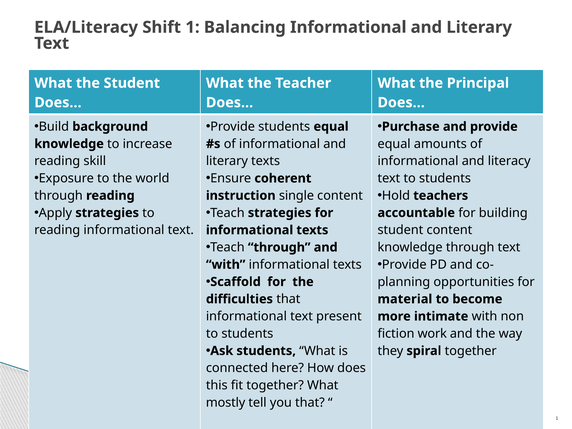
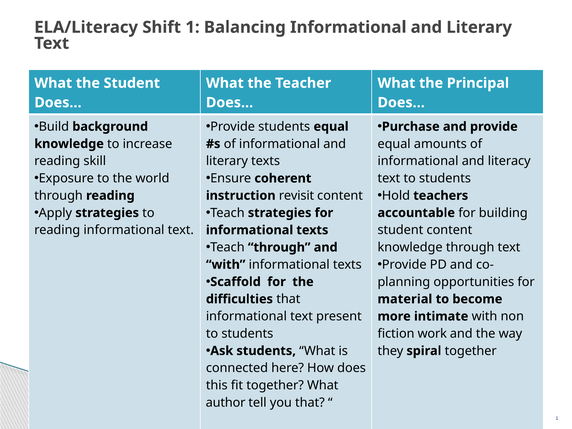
single: single -> revisit (296, 196)
mostly: mostly -> author (226, 403)
